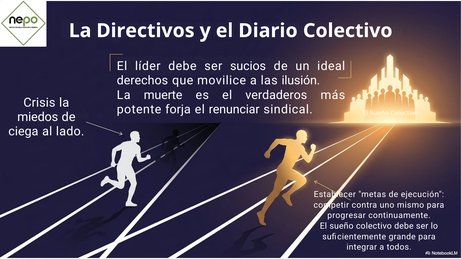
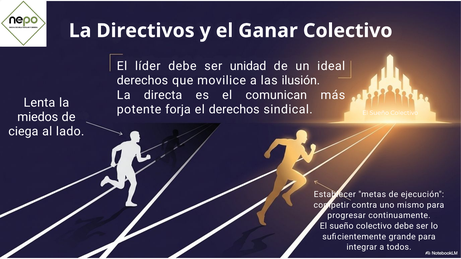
Diario: Diario -> Ganar (268, 31)
sucios: sucios -> unidad (248, 66)
muerte: muerte -> directa (163, 95)
verdaderos: verdaderos -> comunican (276, 95)
Crisis: Crisis -> Lenta (39, 103)
el renunciar: renunciar -> derechos (234, 109)
